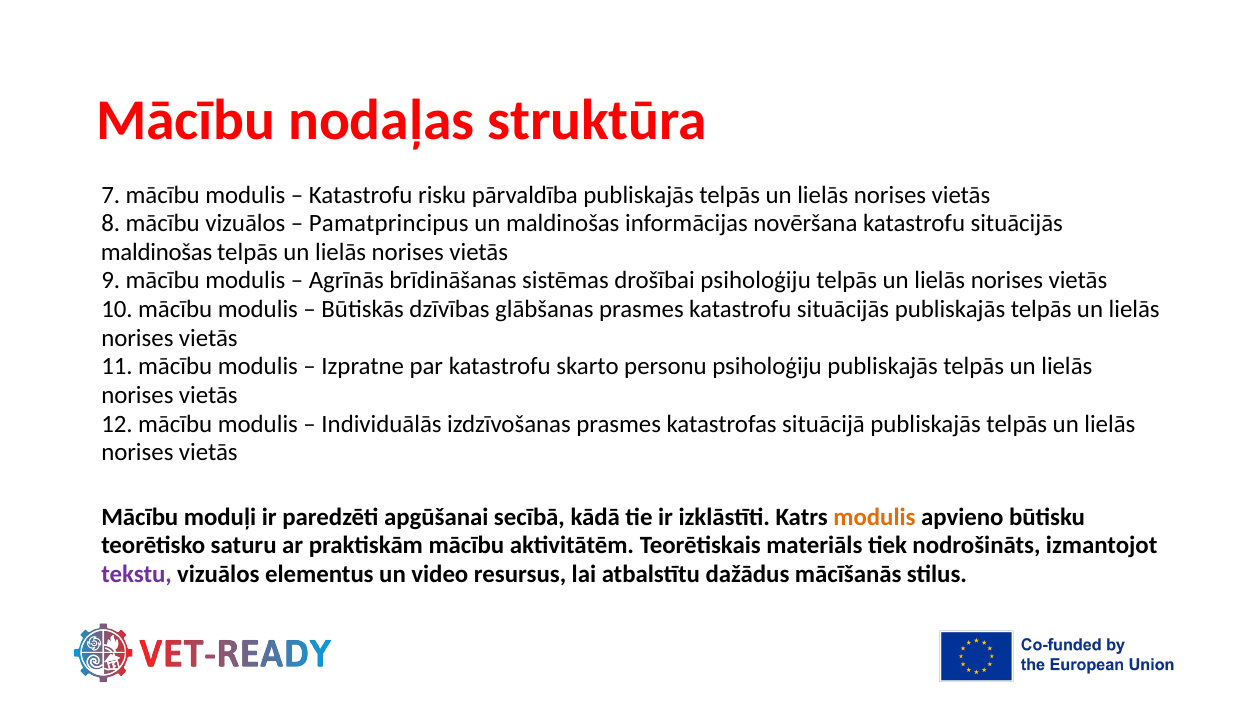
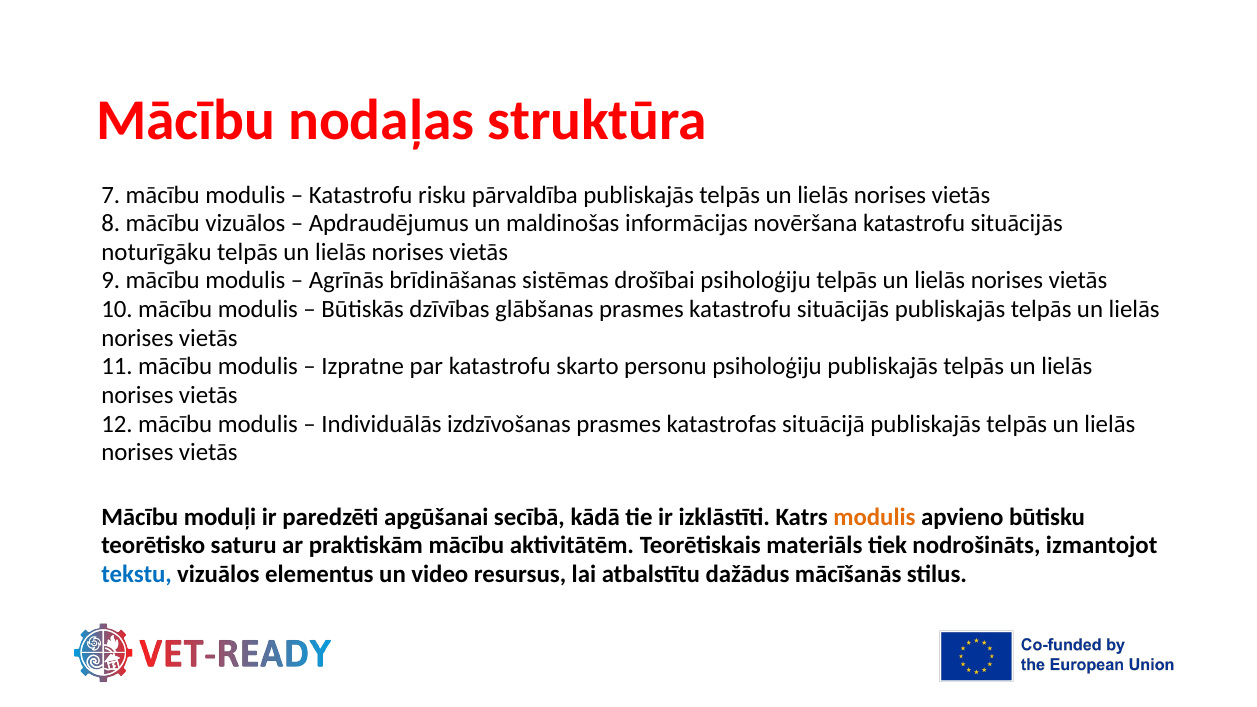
Pamatprincipus: Pamatprincipus -> Apdraudējumus (389, 224)
maldinošas: maldinošas -> noturīgāku (156, 252)
tekstu colour: purple -> blue (136, 574)
